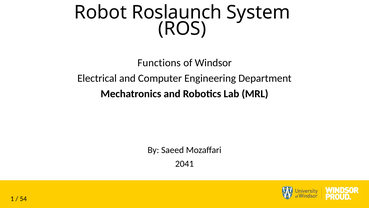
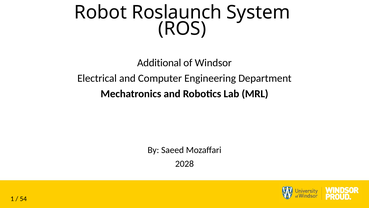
Functions: Functions -> Additional (159, 63)
2041: 2041 -> 2028 (184, 164)
